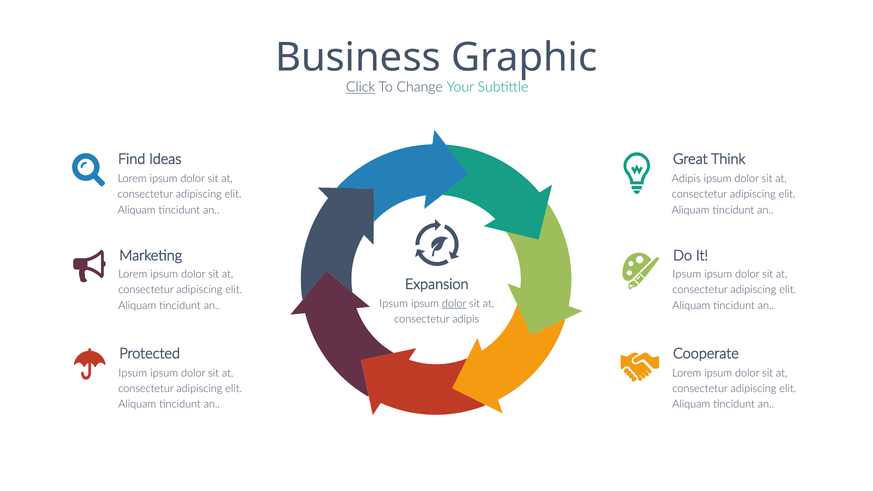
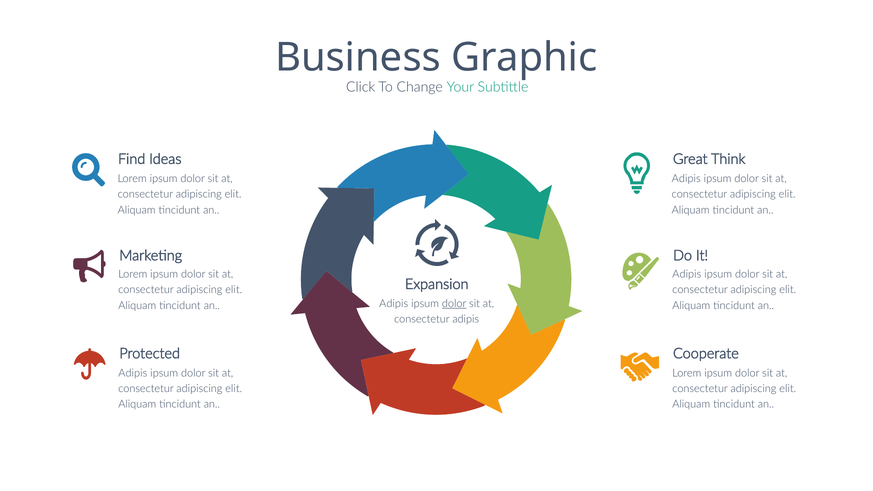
Click underline: present -> none (361, 87)
Ipsum: Ipsum -> Adipis (687, 274)
Ipsum: Ipsum -> Adipis (394, 304)
Ipsum: Ipsum -> Adipis (133, 373)
